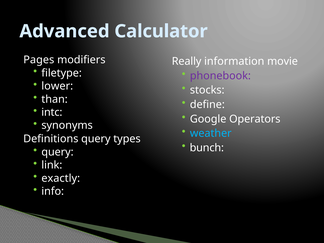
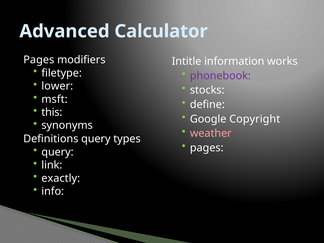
Really: Really -> Intitle (187, 61)
movie: movie -> works (282, 61)
than: than -> msft (54, 99)
intc: intc -> this (52, 112)
Operators: Operators -> Copyright (255, 119)
weather colour: light blue -> pink (211, 133)
bunch: bunch -> pages (207, 148)
